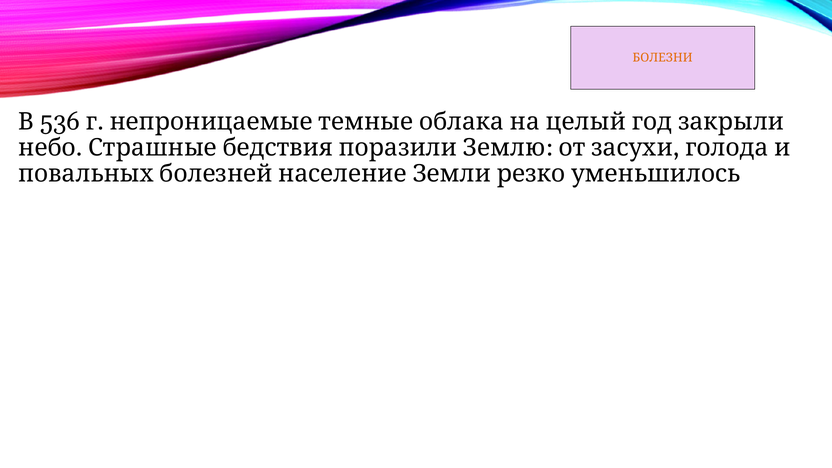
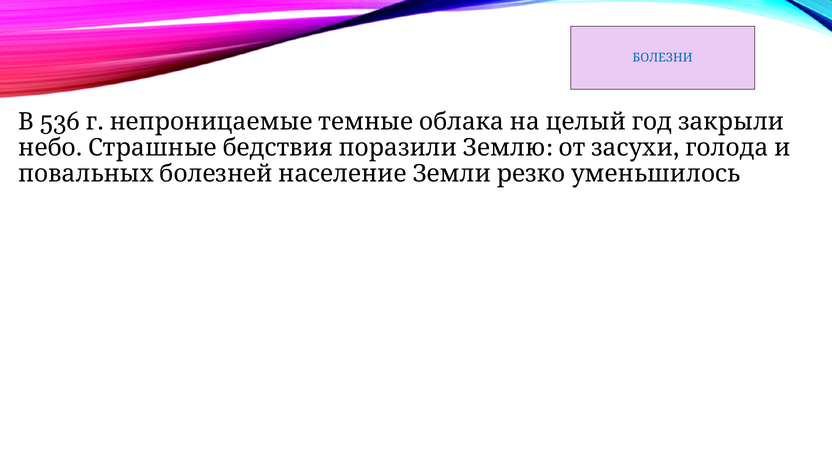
БОЛЕЗНИ colour: orange -> blue (663, 58)
